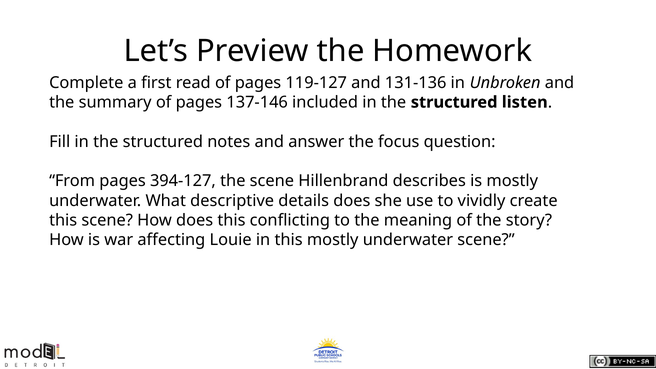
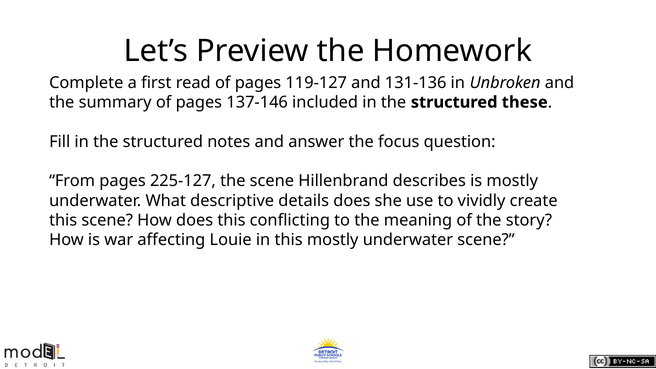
listen: listen -> these (525, 102)
394-127: 394-127 -> 225-127 (183, 181)
